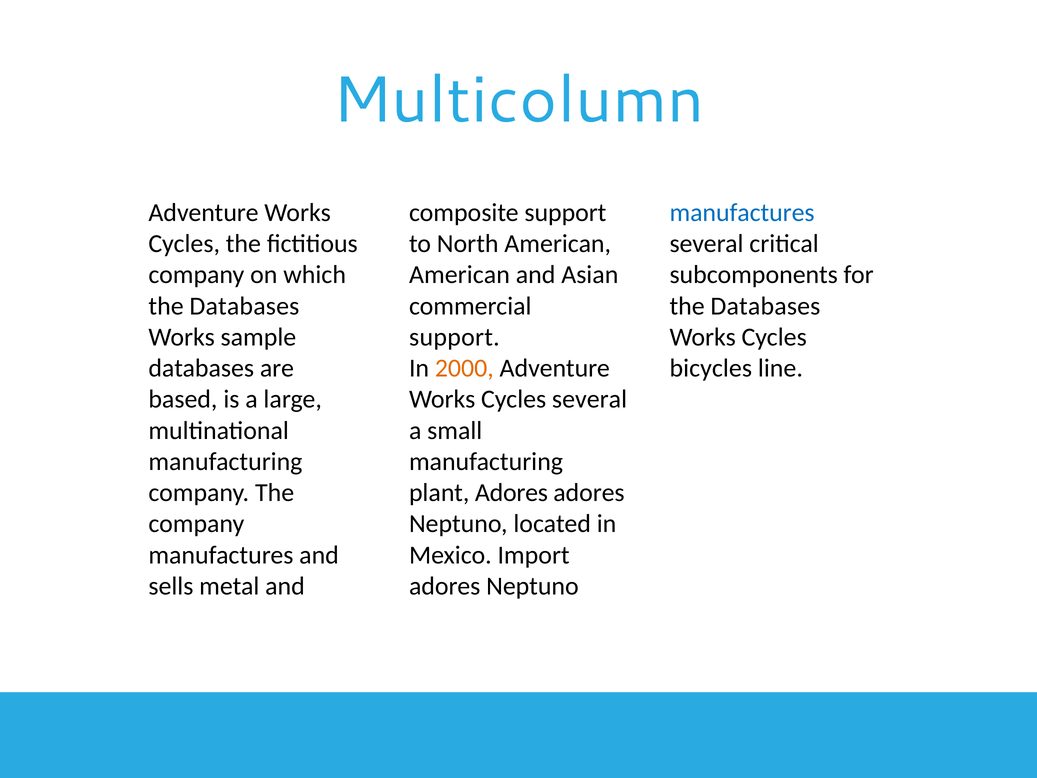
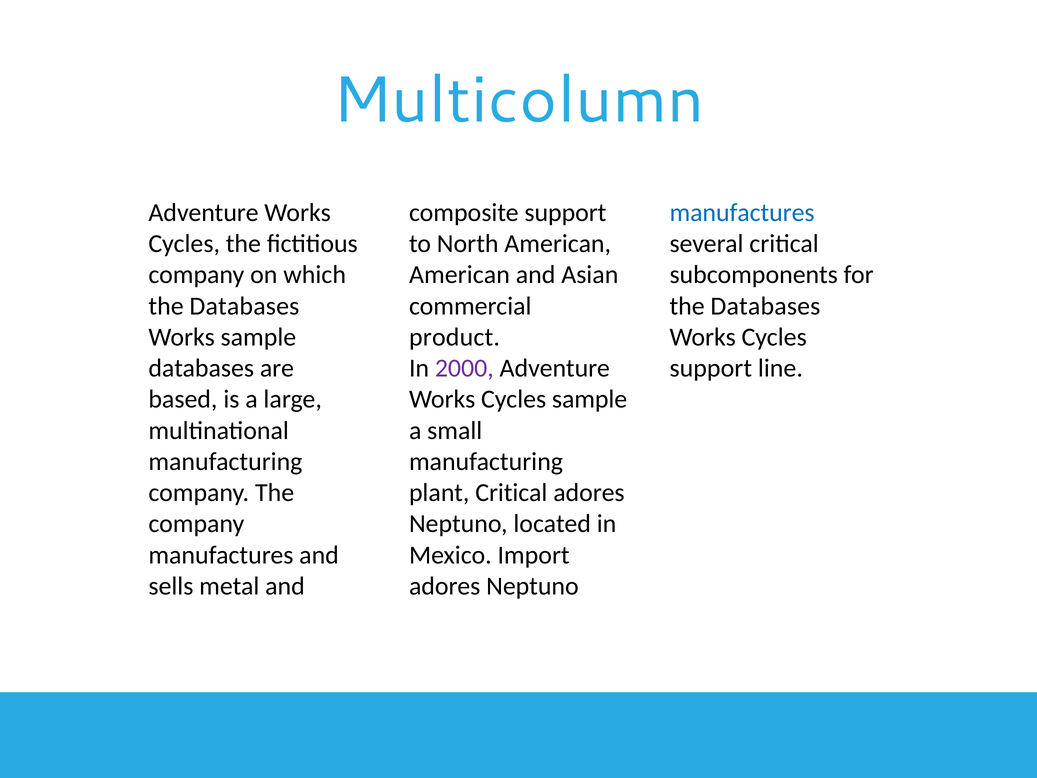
support: support -> product (454, 337)
2000 colour: orange -> purple (464, 368)
bicycles: bicycles -> support (711, 368)
Cycles several: several -> sample (590, 399)
plant Adores: Adores -> Critical (511, 493)
